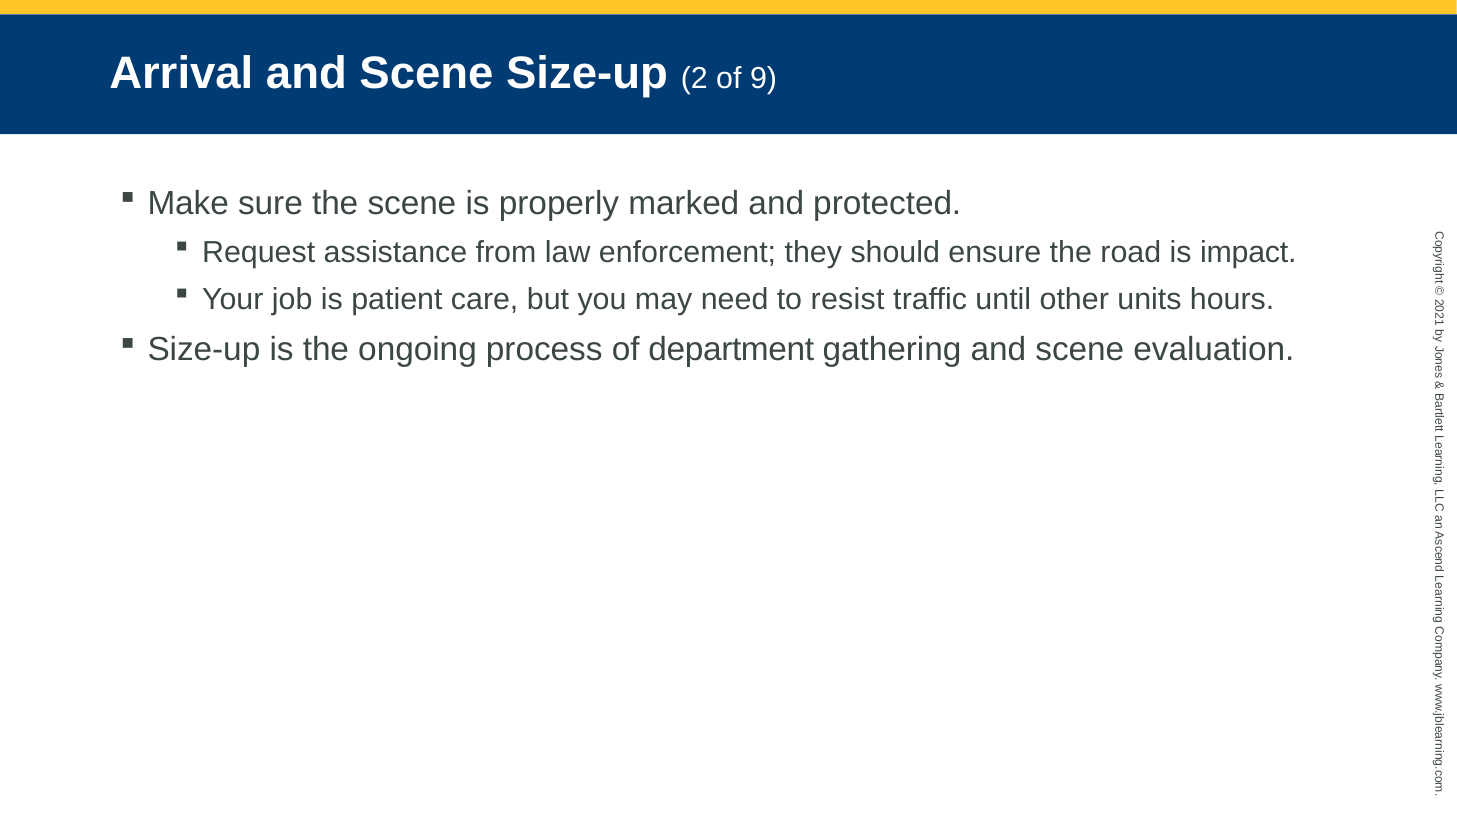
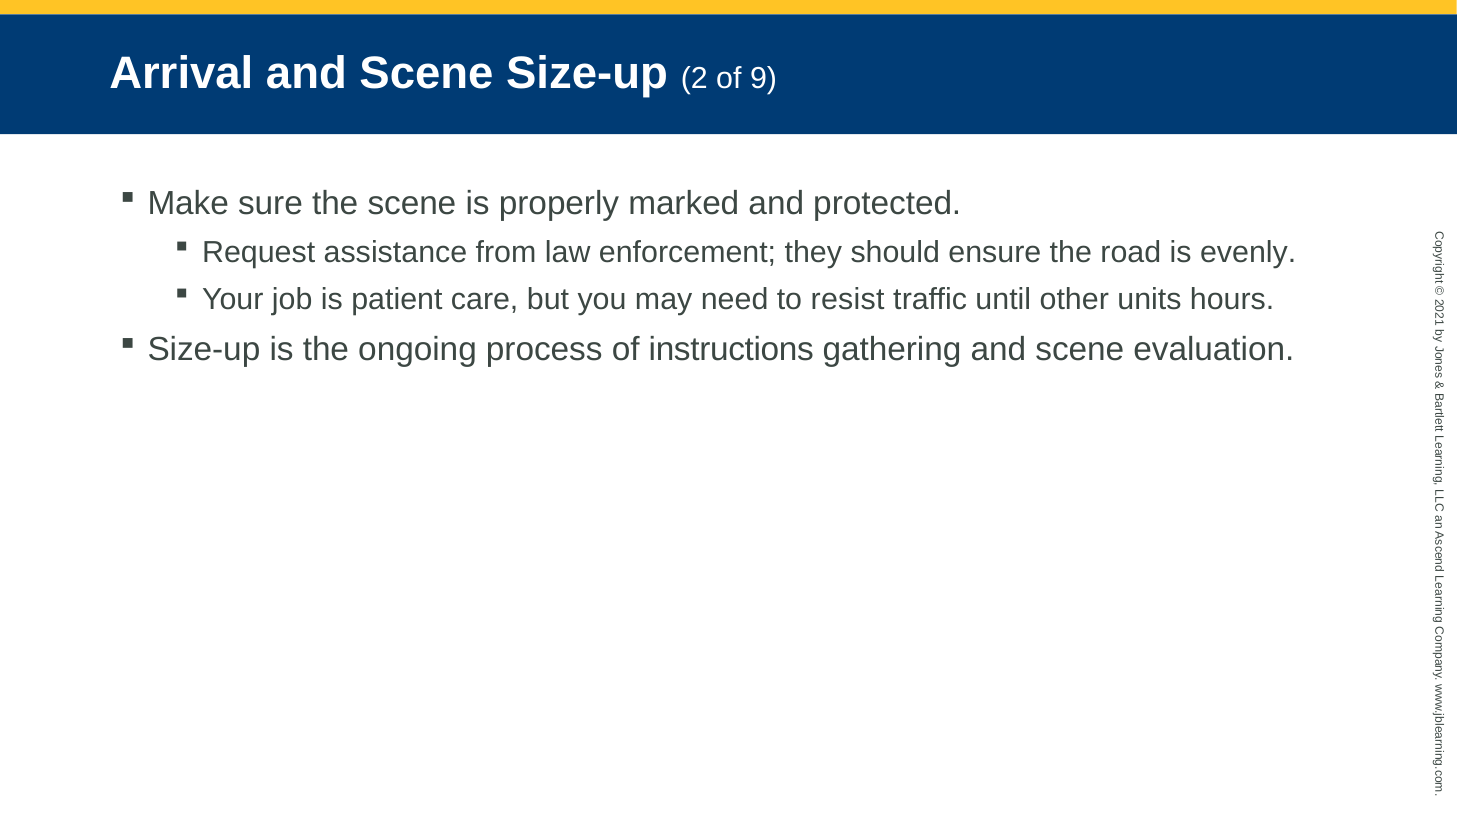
impact: impact -> evenly (1248, 253)
department: department -> instructions (731, 350)
